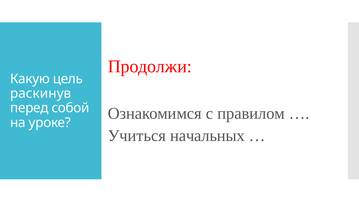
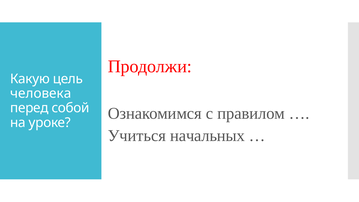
раскинув: раскинув -> человека (41, 93)
